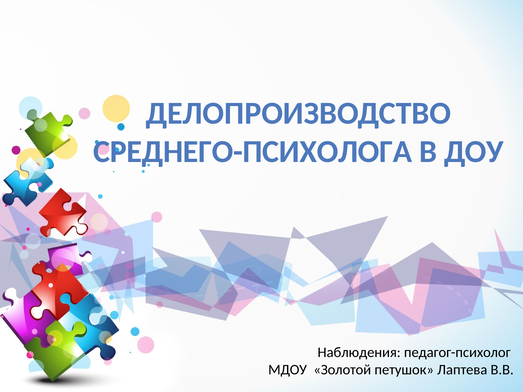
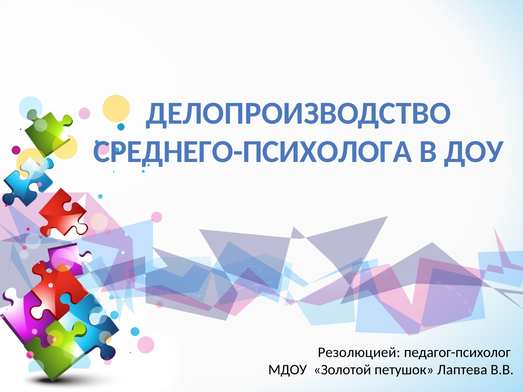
Наблюдения: Наблюдения -> Резолюцией (359, 353)
